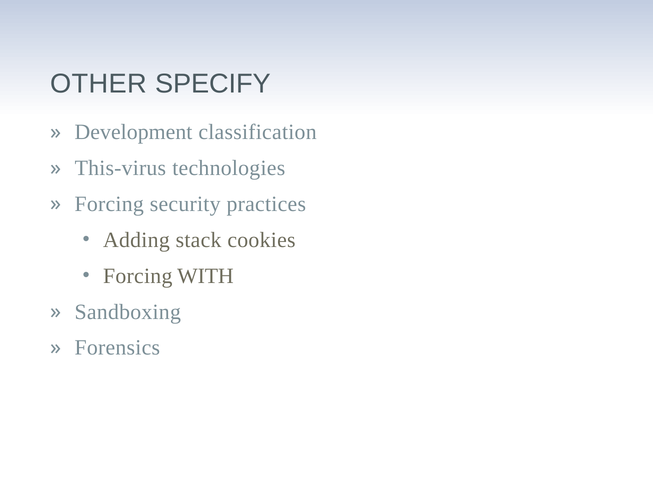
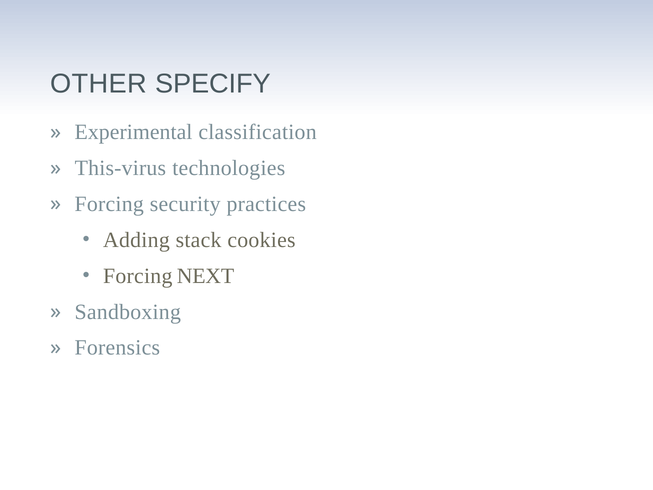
Development: Development -> Experimental (133, 132)
WITH: WITH -> NEXT (205, 276)
